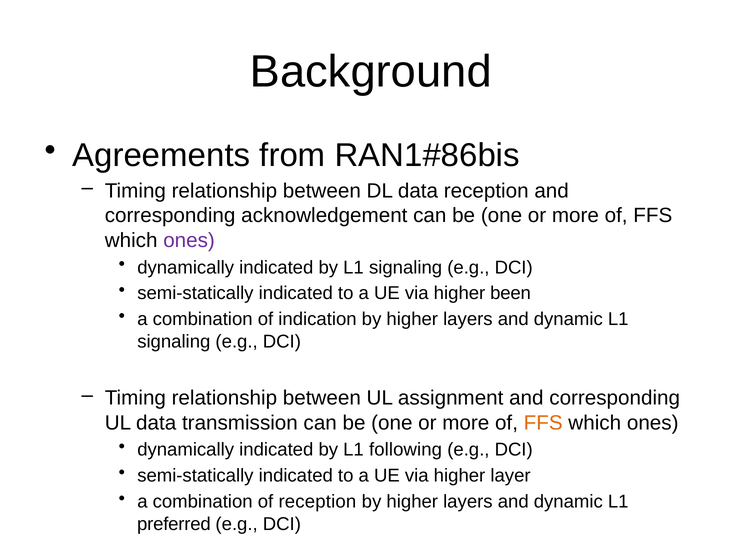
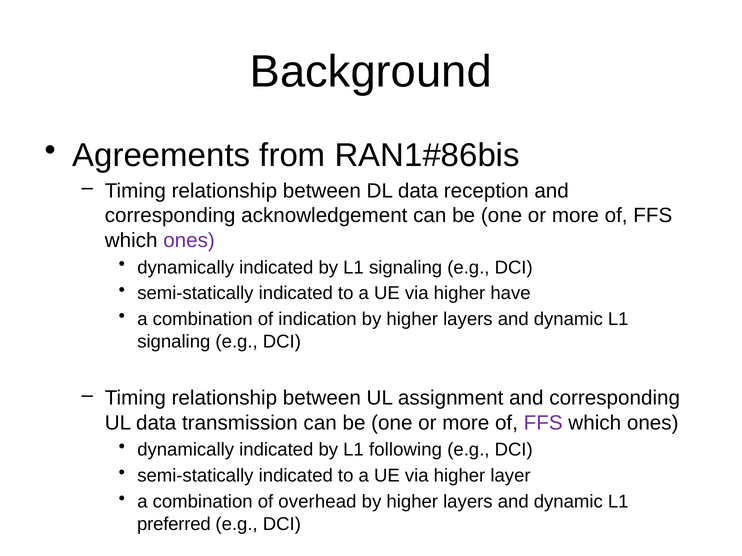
been: been -> have (511, 294)
FFS colour: orange -> purple (543, 423)
of reception: reception -> overhead (317, 502)
